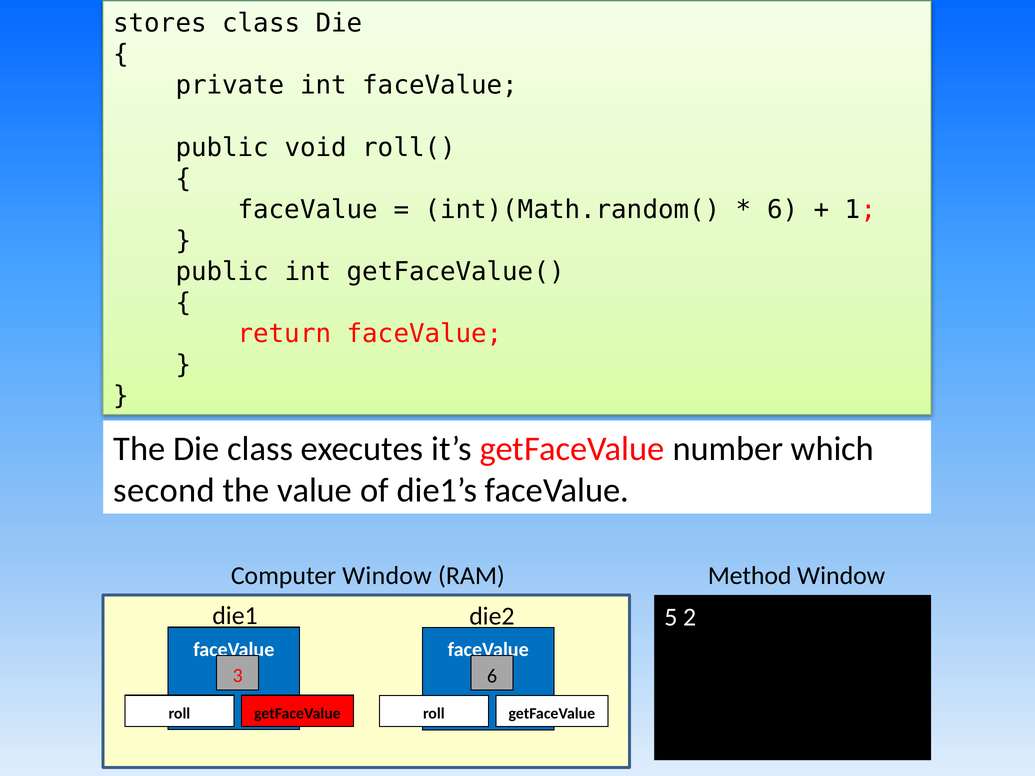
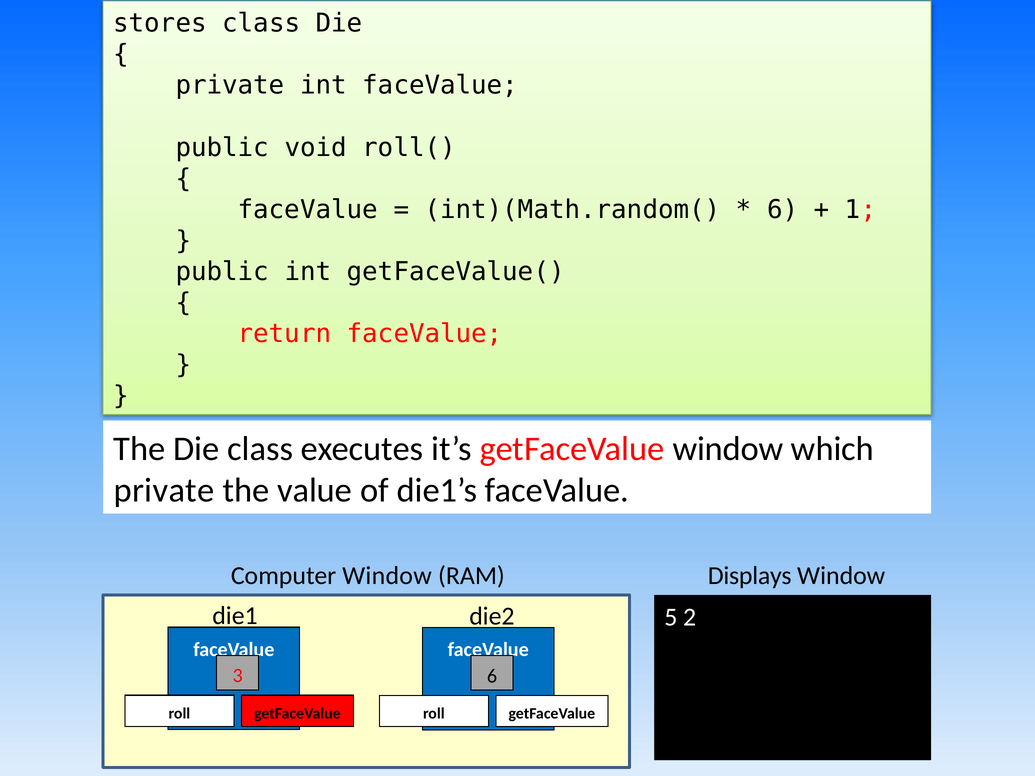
getFaceValue number: number -> window (728, 449)
second: second -> private (164, 490)
Method: Method -> Displays (750, 576)
